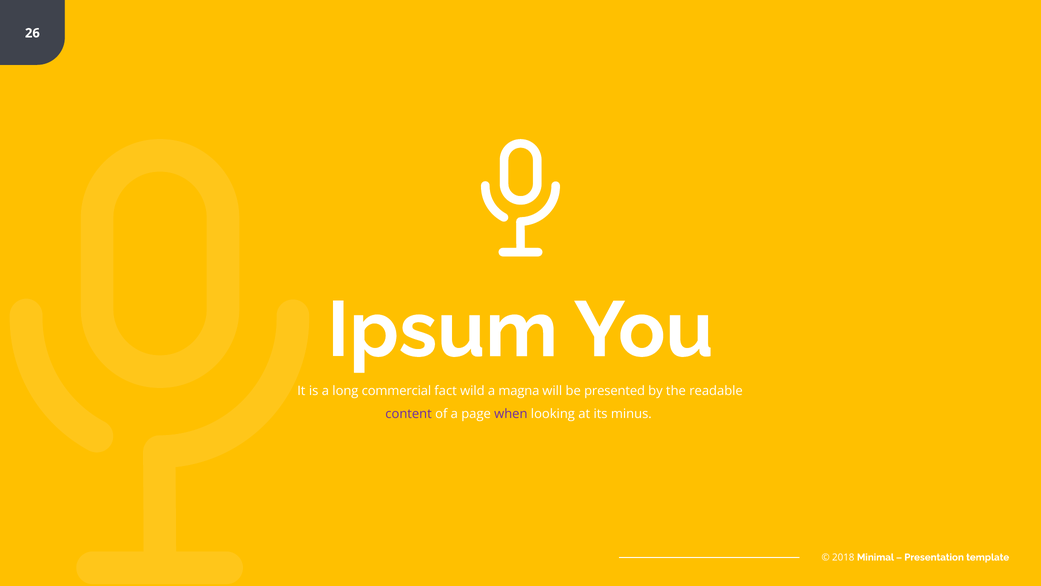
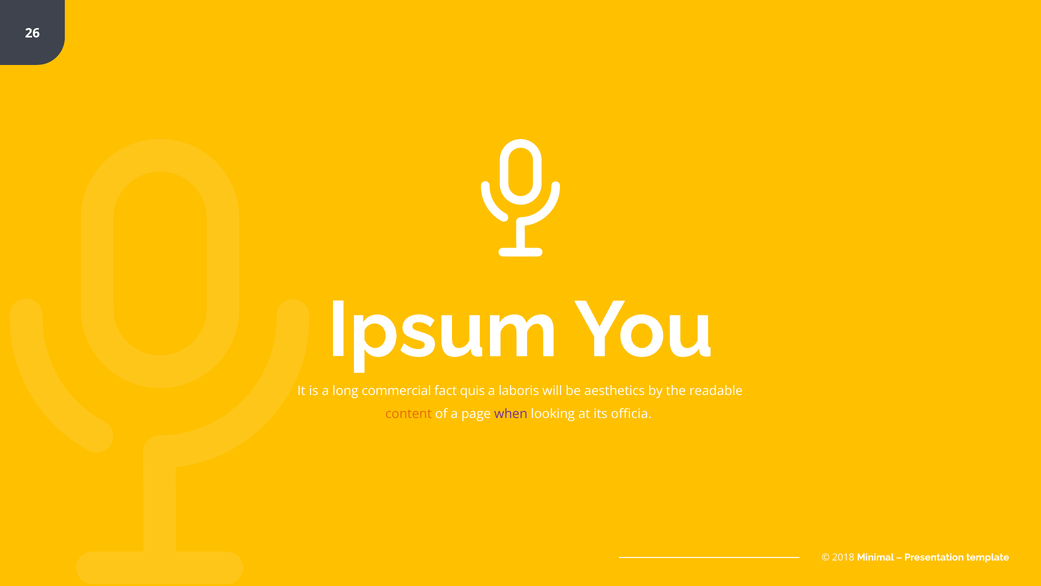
wild: wild -> quis (472, 390)
magna: magna -> laboris (519, 390)
presented: presented -> aesthetics (615, 390)
content colour: purple -> orange (409, 414)
minus: minus -> officia (631, 414)
